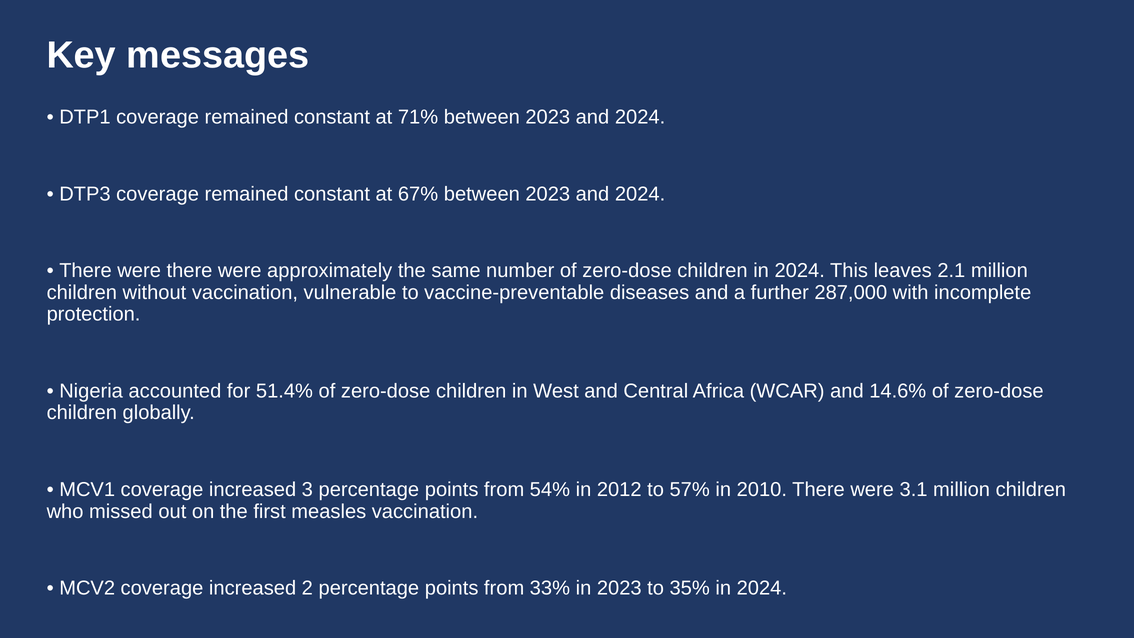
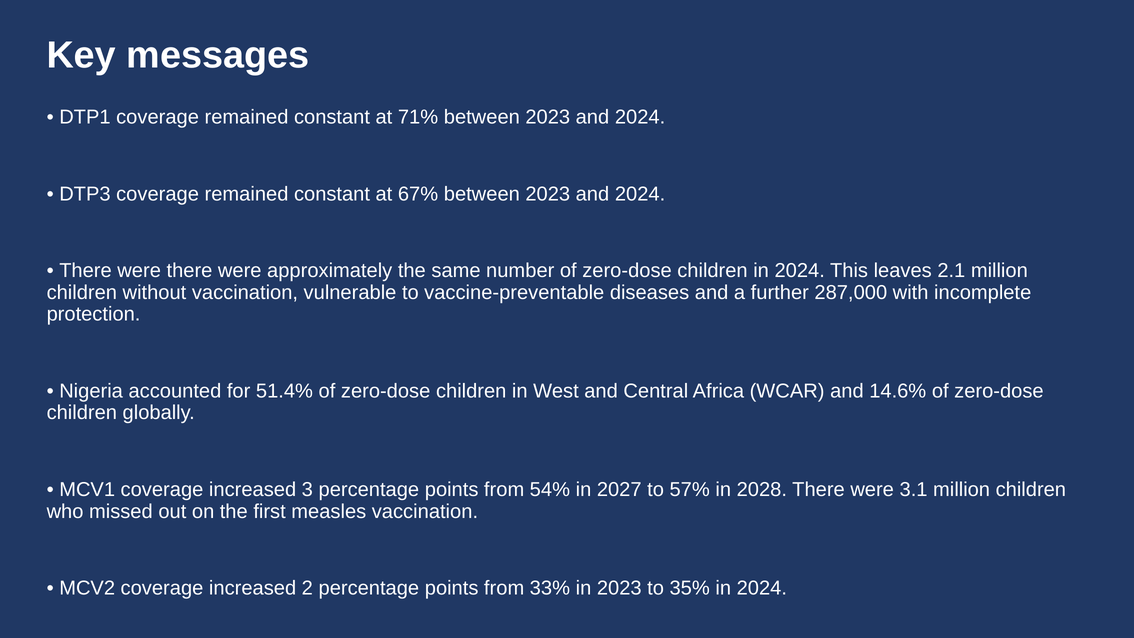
2012: 2012 -> 2027 (619, 490)
2010: 2010 -> 2028 (762, 490)
